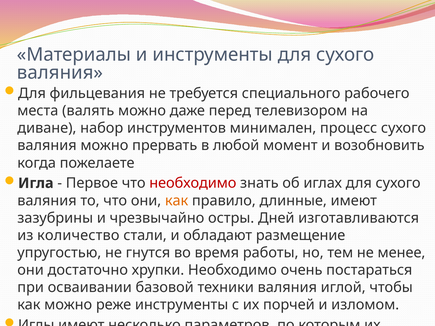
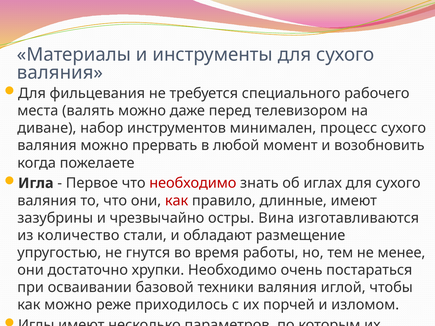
как colour: orange -> red (177, 201)
Дней: Дней -> Вина (276, 218)
реже инструменты: инструменты -> приходилось (182, 305)
